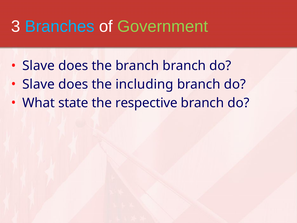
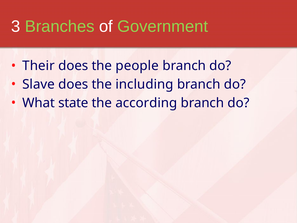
Branches colour: light blue -> light green (60, 26)
Slave: Slave -> Their (39, 66)
the branch: branch -> people (137, 66)
respective: respective -> according (146, 103)
